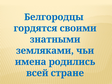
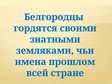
родились: родились -> прошлом (72, 62)
